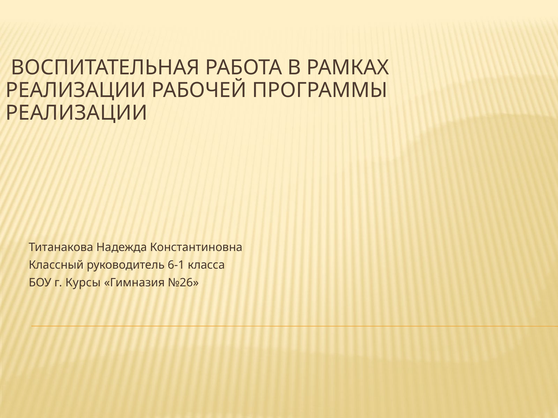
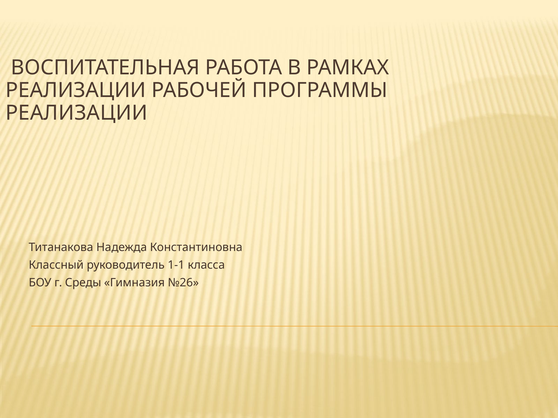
6-1: 6-1 -> 1-1 (176, 265)
Курсы: Курсы -> Среды (83, 283)
